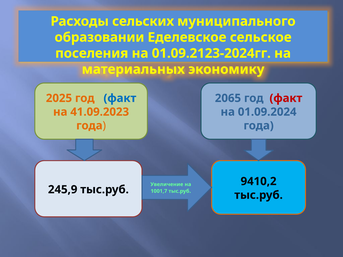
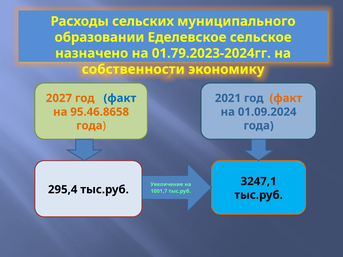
поселения: поселения -> назначено (92, 53)
01.09.2123-2024гг: 01.09.2123-2024гг -> 01.79.2023-2024гг (211, 53)
материальных: материальных -> собственности (133, 69)
2025: 2025 -> 2027 (59, 98)
2065: 2065 -> 2021 (228, 98)
факт colour: red -> orange (286, 98)
41.09.2023: 41.09.2023 -> 95.46.8658 (100, 112)
9410,2: 9410,2 -> 3247,1 (259, 182)
245,9: 245,9 -> 295,4 (63, 190)
